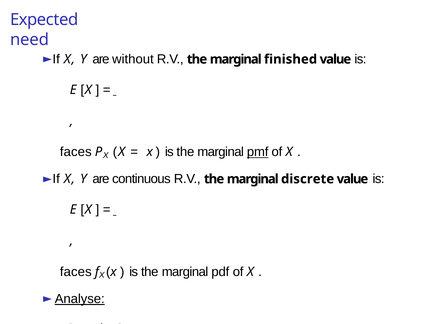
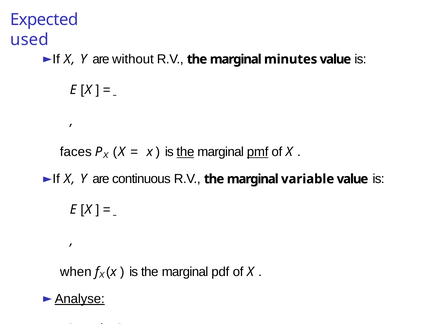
need: need -> used (30, 40)
finished: finished -> minutes (291, 59)
the underline: none -> present (185, 152)
discrete: discrete -> variable (308, 179)
faces: faces -> when (76, 272)
